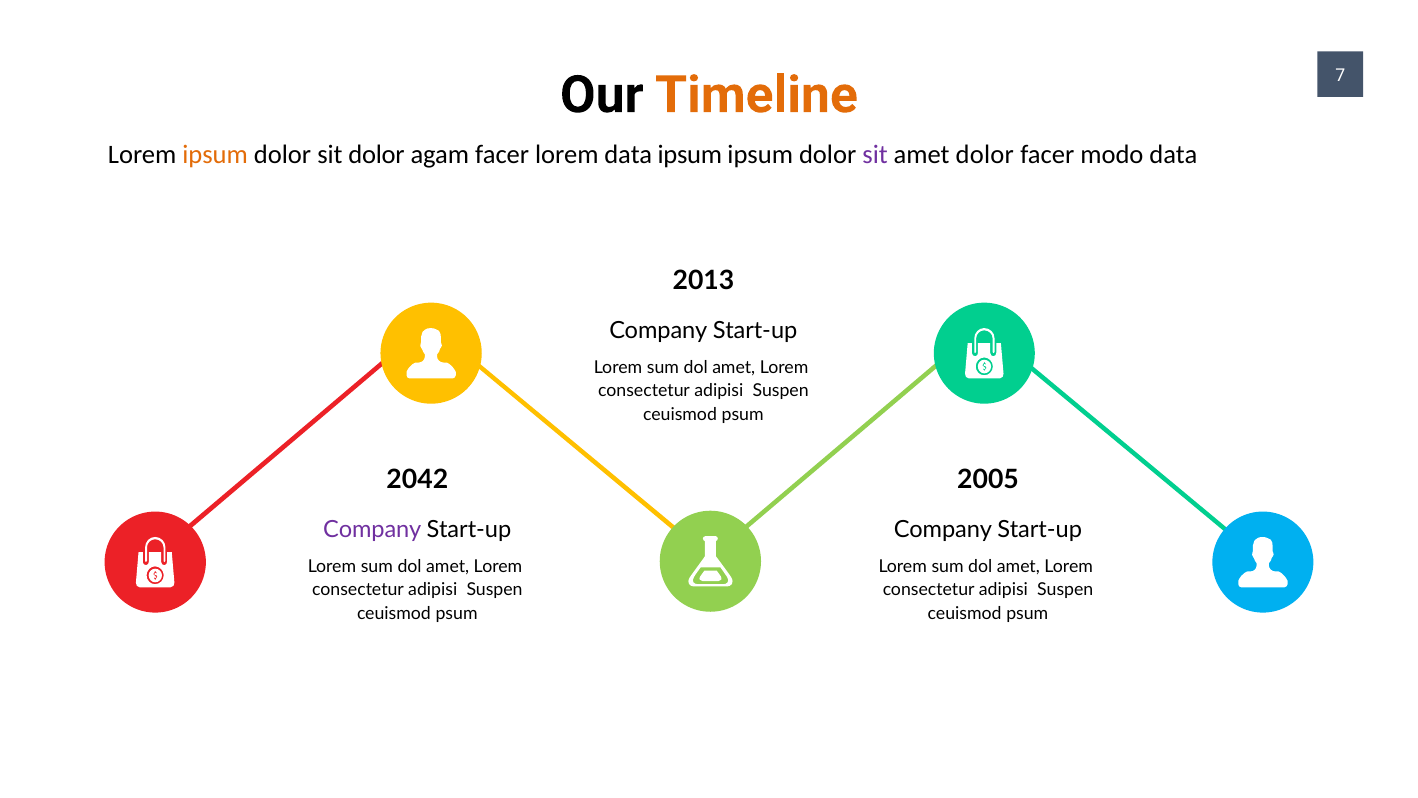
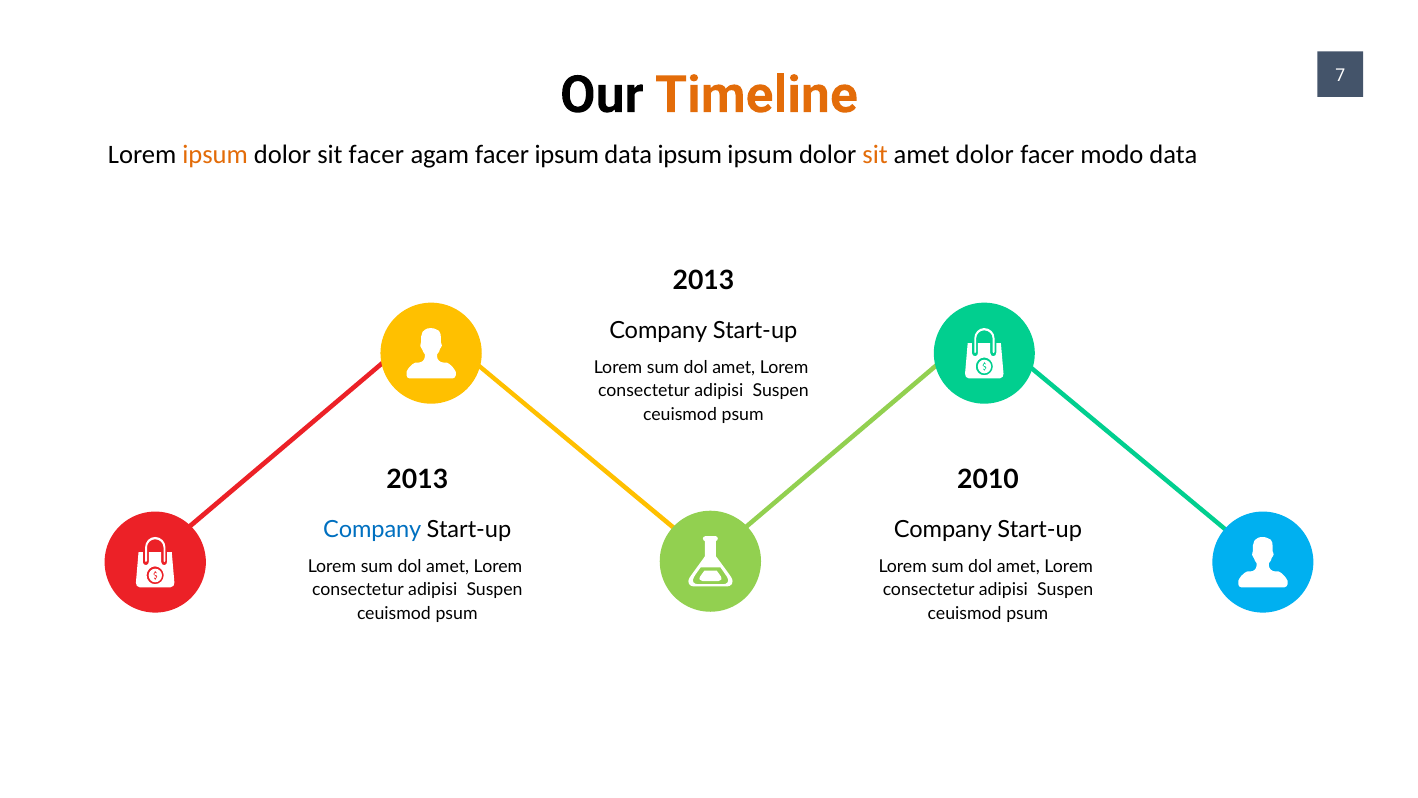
sit dolor: dolor -> facer (376, 155)
facer lorem: lorem -> ipsum (567, 155)
sit colour: purple -> orange (875, 155)
2042: 2042 -> 2013 (417, 480)
2005: 2005 -> 2010 (988, 480)
Company colour: purple -> blue (372, 529)
